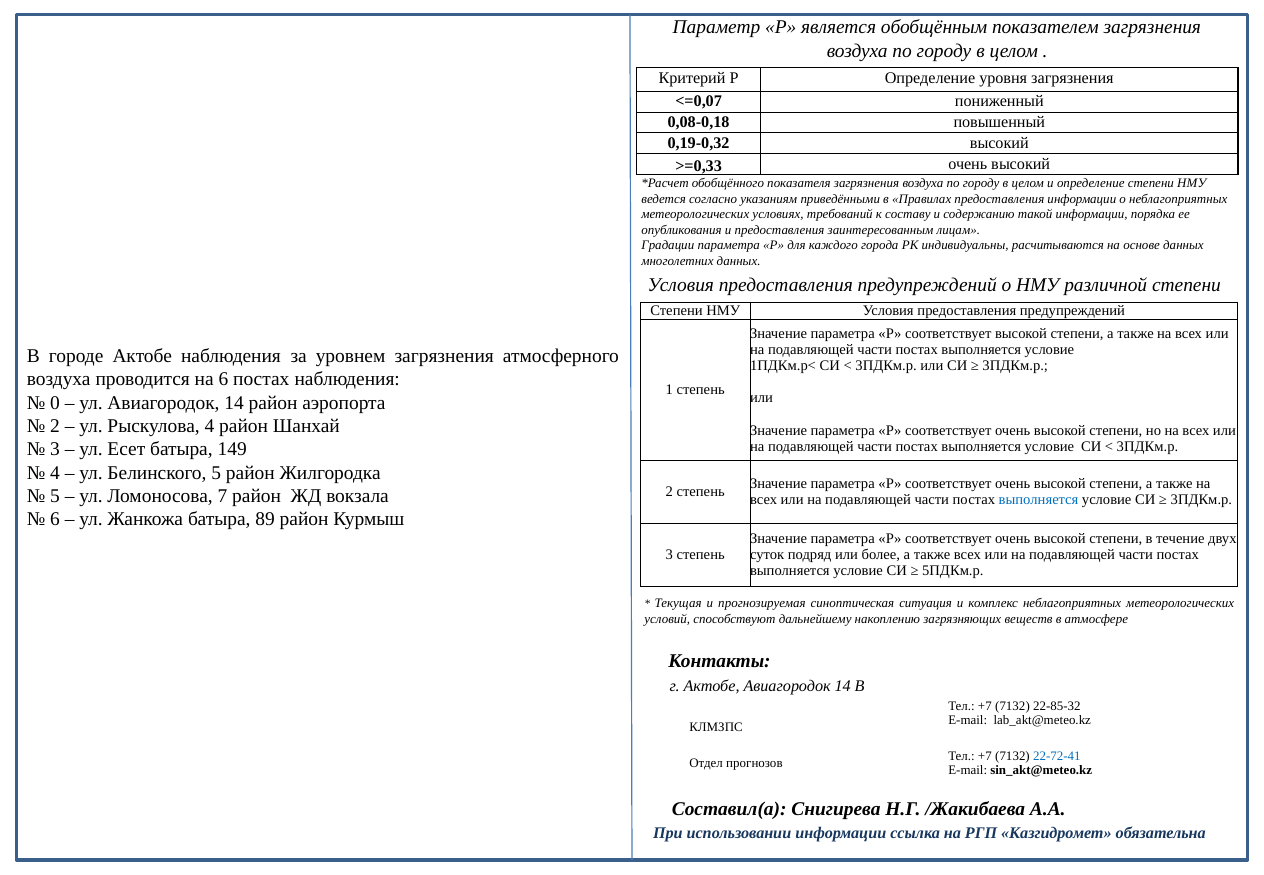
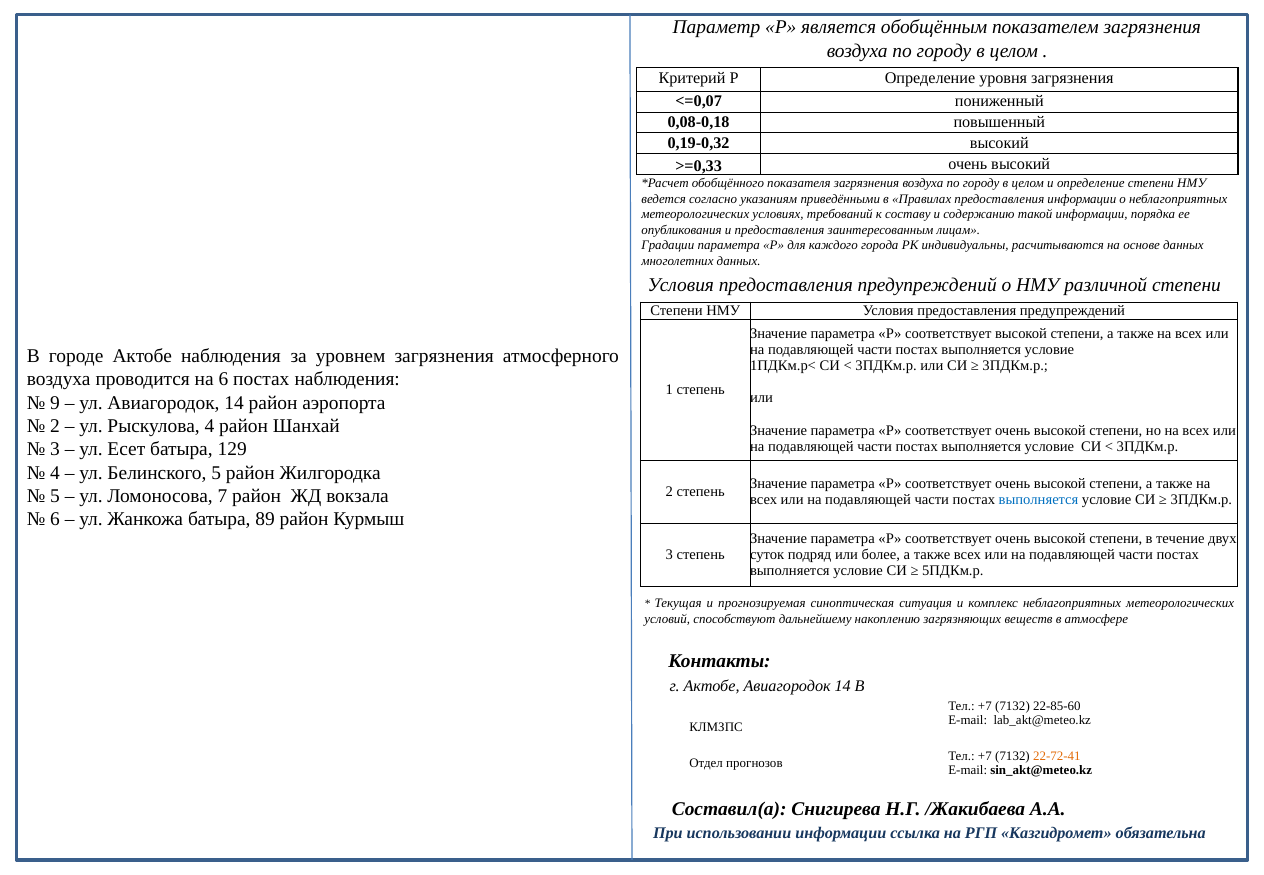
0: 0 -> 9 (55, 403)
149: 149 -> 129 (232, 449)
22-85-32: 22-85-32 -> 22-85-60 (1057, 706)
22-72-41 colour: blue -> orange (1057, 756)
